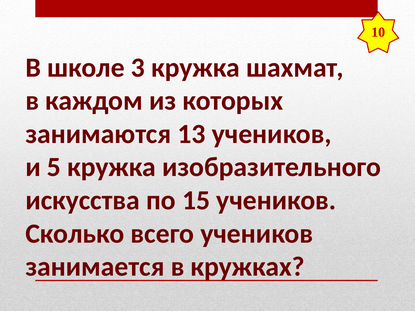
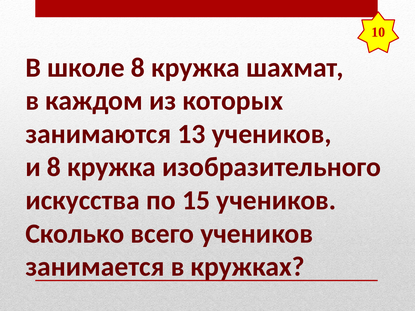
школе 3: 3 -> 8 (138, 68)
и 5: 5 -> 8 (54, 167)
